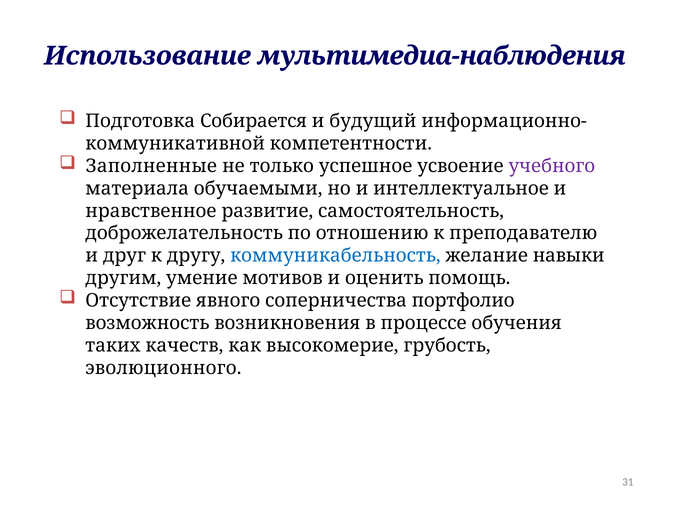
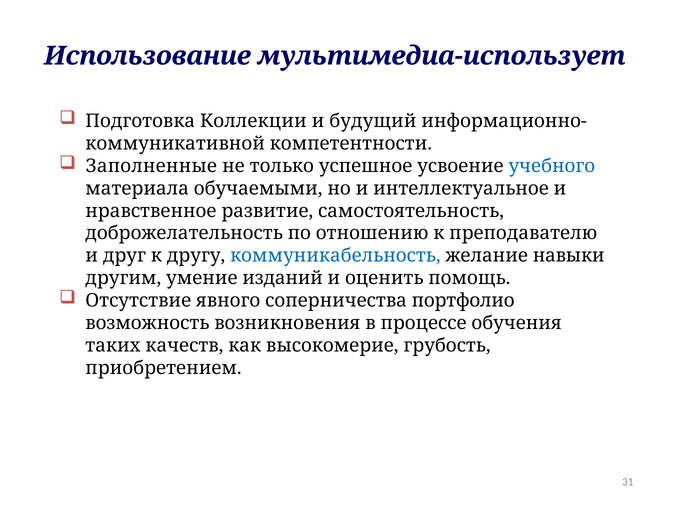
мультимедиа-наблюдения: мультимедиа-наблюдения -> мультимедиа-использует (442, 56)
Собирается: Собирается -> Коллекции (253, 121)
учебного colour: purple -> blue (552, 166)
мотивов: мотивов -> изданий (283, 278)
эволюционного: эволюционного -> приобретением (164, 368)
